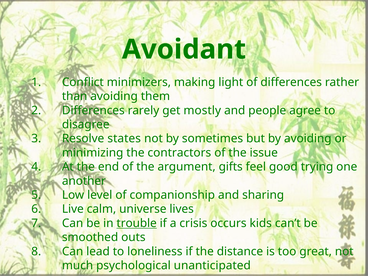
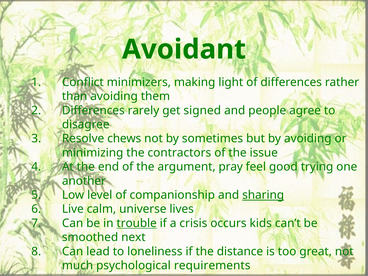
mostly: mostly -> signed (202, 110)
states: states -> chews (124, 139)
gifts: gifts -> pray (231, 167)
sharing underline: none -> present (263, 195)
outs: outs -> next (133, 237)
unanticipated: unanticipated -> requirements (212, 265)
